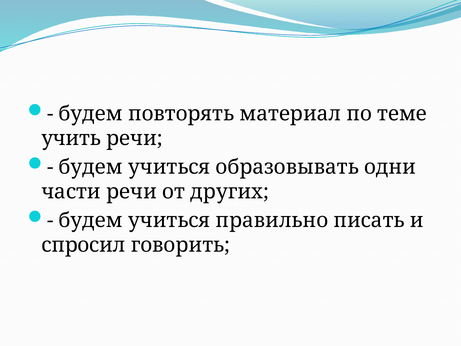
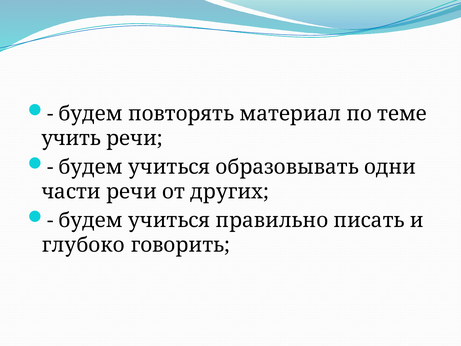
спросил: спросил -> глубоко (83, 245)
